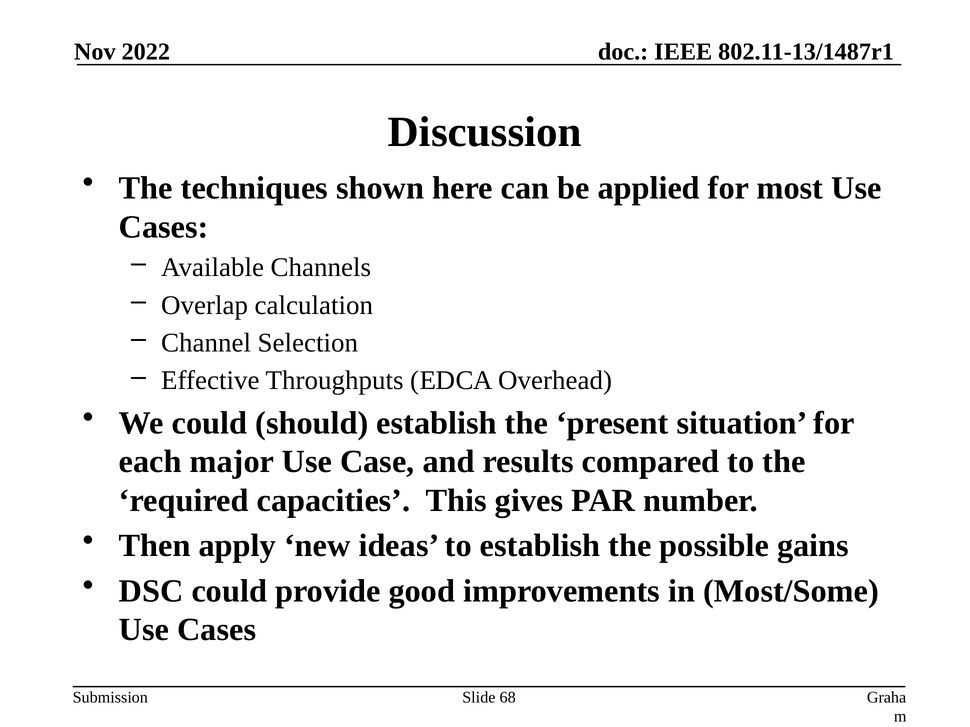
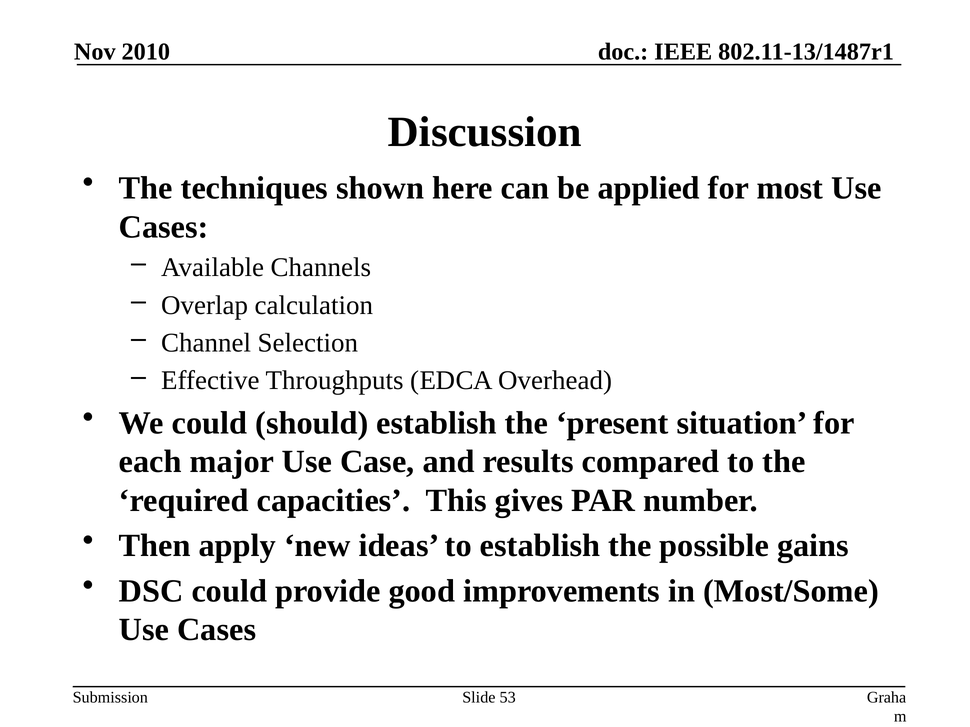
2022: 2022 -> 2010 (146, 52)
68: 68 -> 53 (508, 698)
